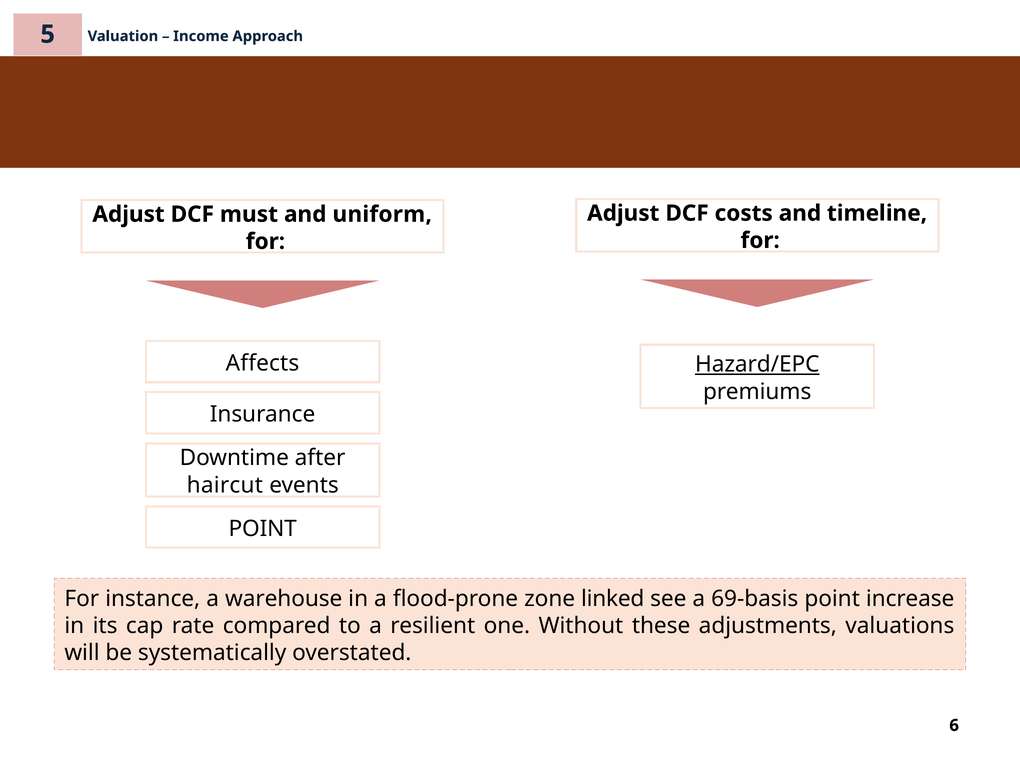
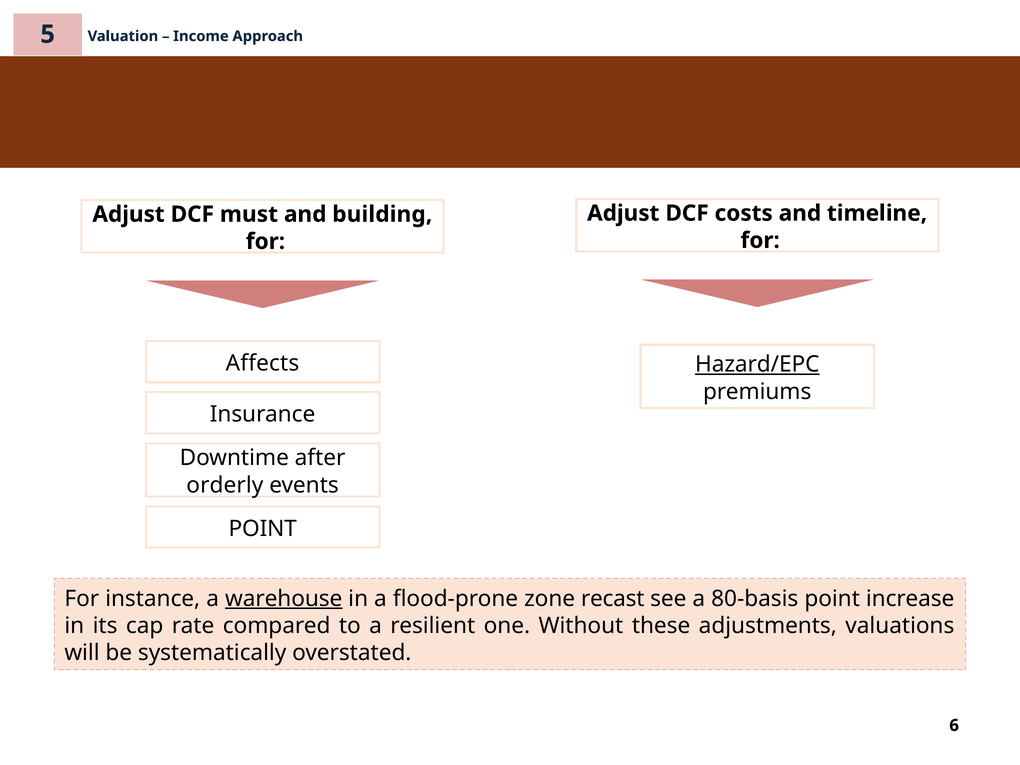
uniform: uniform -> building (382, 214)
haircut: haircut -> orderly (225, 485)
warehouse underline: none -> present (284, 599)
linked: linked -> recast (613, 599)
69-basis: 69-basis -> 80-basis (755, 599)
